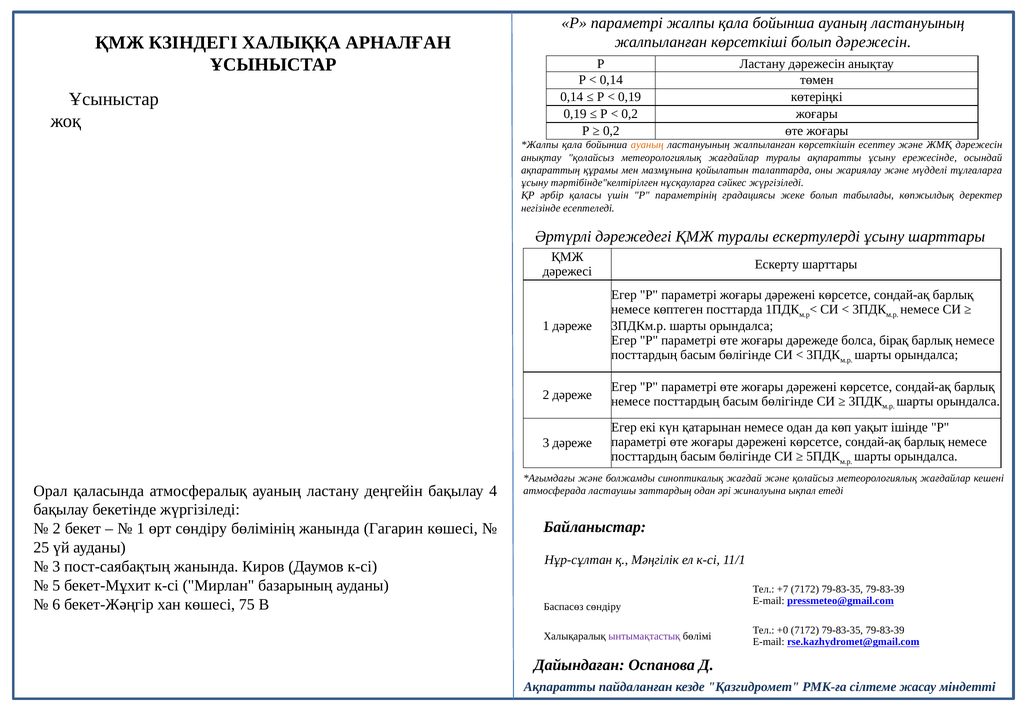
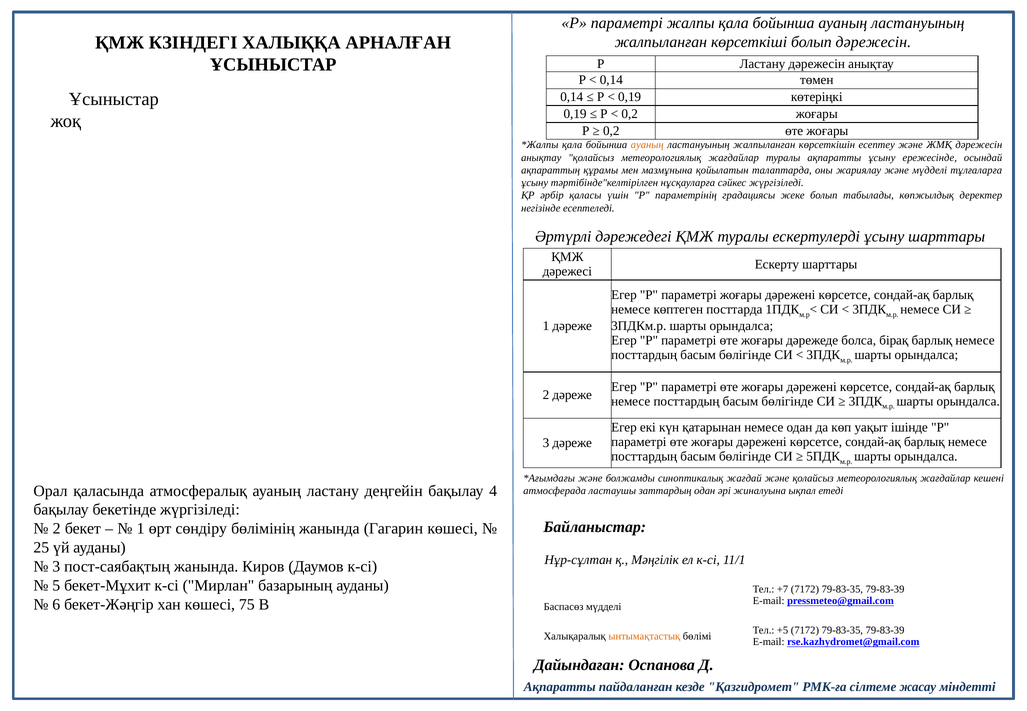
Баспасөз сөндіру: сөндіру -> мүдделі (604, 607)
+0: +0 -> +5 (783, 630)
ынтымақтастық colour: purple -> orange (644, 636)
